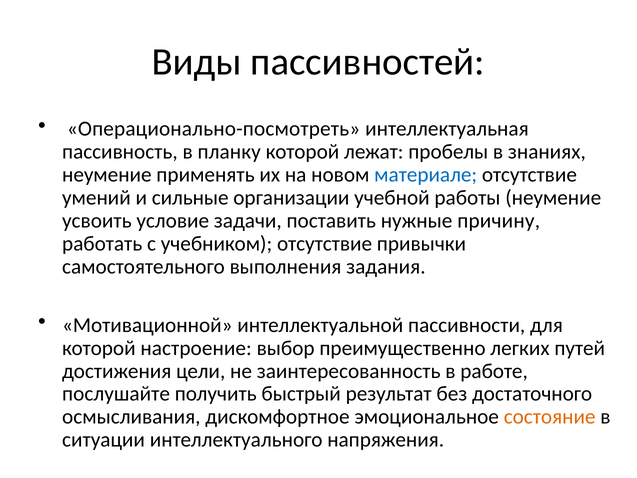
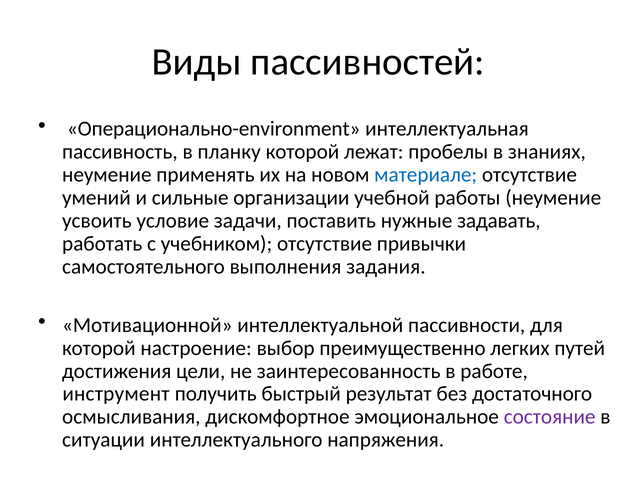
Операционально-посмотреть: Операционально-посмотреть -> Операционально-environment (214, 129)
причину: причину -> задавать (499, 221)
послушайте: послушайте -> инструмент (116, 394)
состояние colour: orange -> purple (550, 417)
